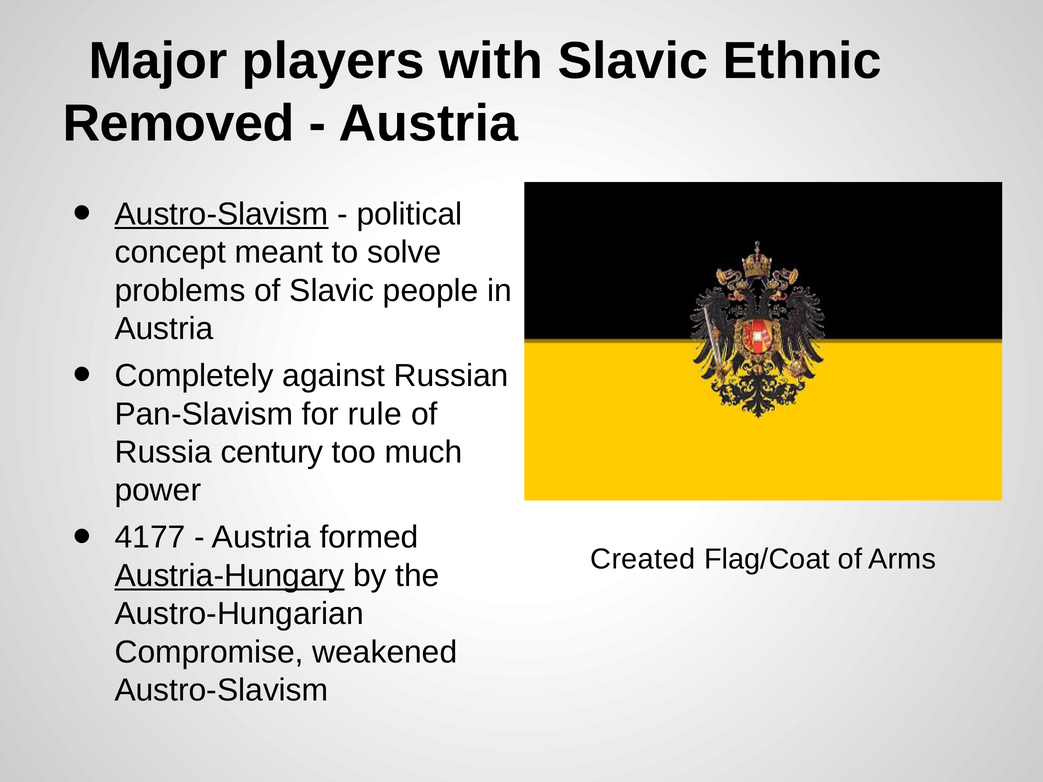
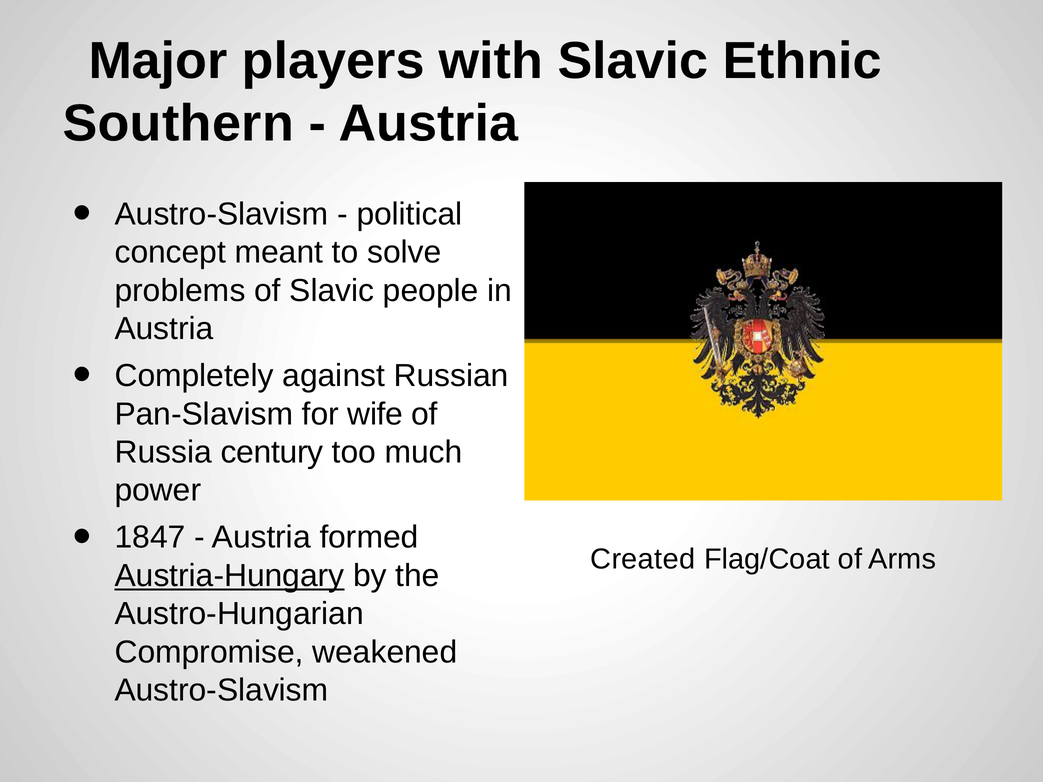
Removed: Removed -> Southern (178, 124)
Austro-Slavism underline: present -> none (222, 214)
rule: rule -> wife (375, 414)
4177: 4177 -> 1847 (150, 538)
